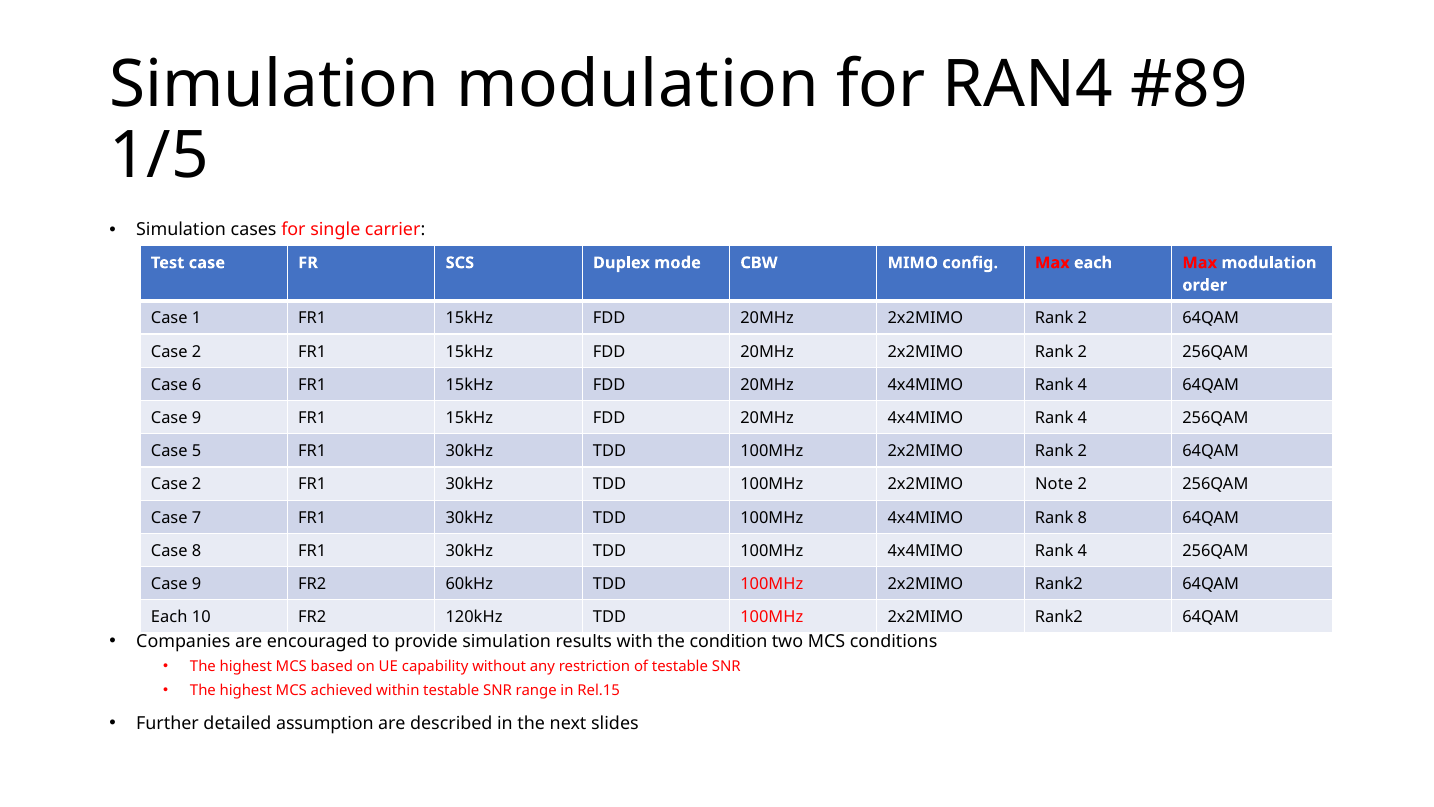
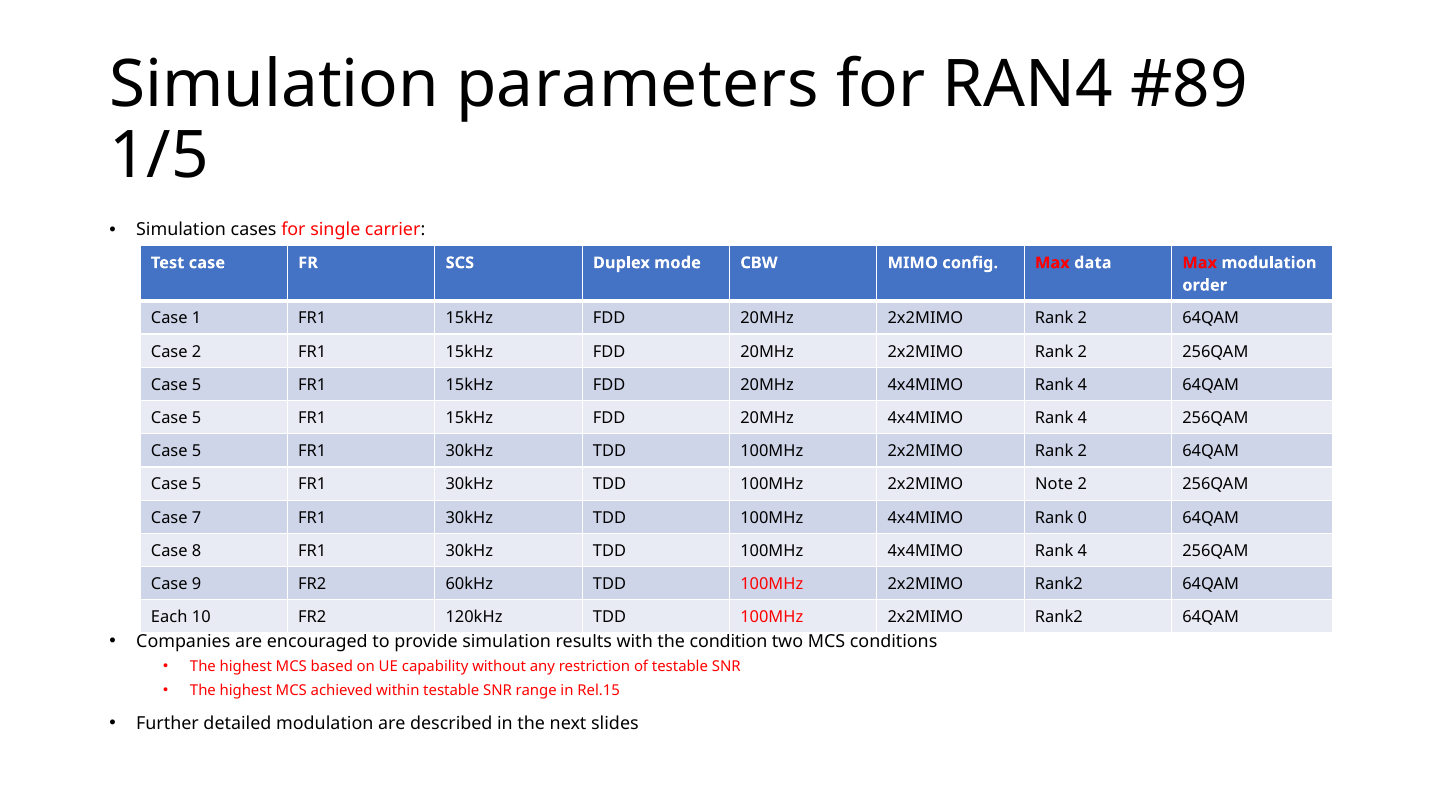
Simulation modulation: modulation -> parameters (638, 85)
Max each: each -> data (1093, 263)
6: 6 -> 5 (197, 385)
9: 9 -> 5 (197, 418)
2: 2 -> 5 (197, 484)
Rank 8: 8 -> 0 (1082, 517)
detailed assumption: assumption -> modulation (325, 723)
